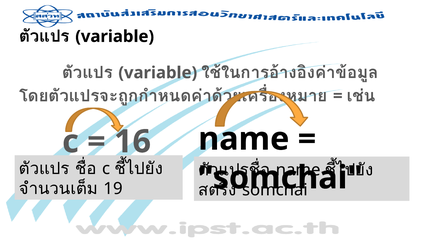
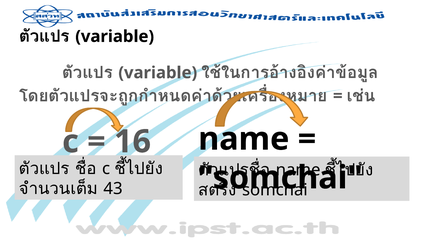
19: 19 -> 43 (113, 189)
